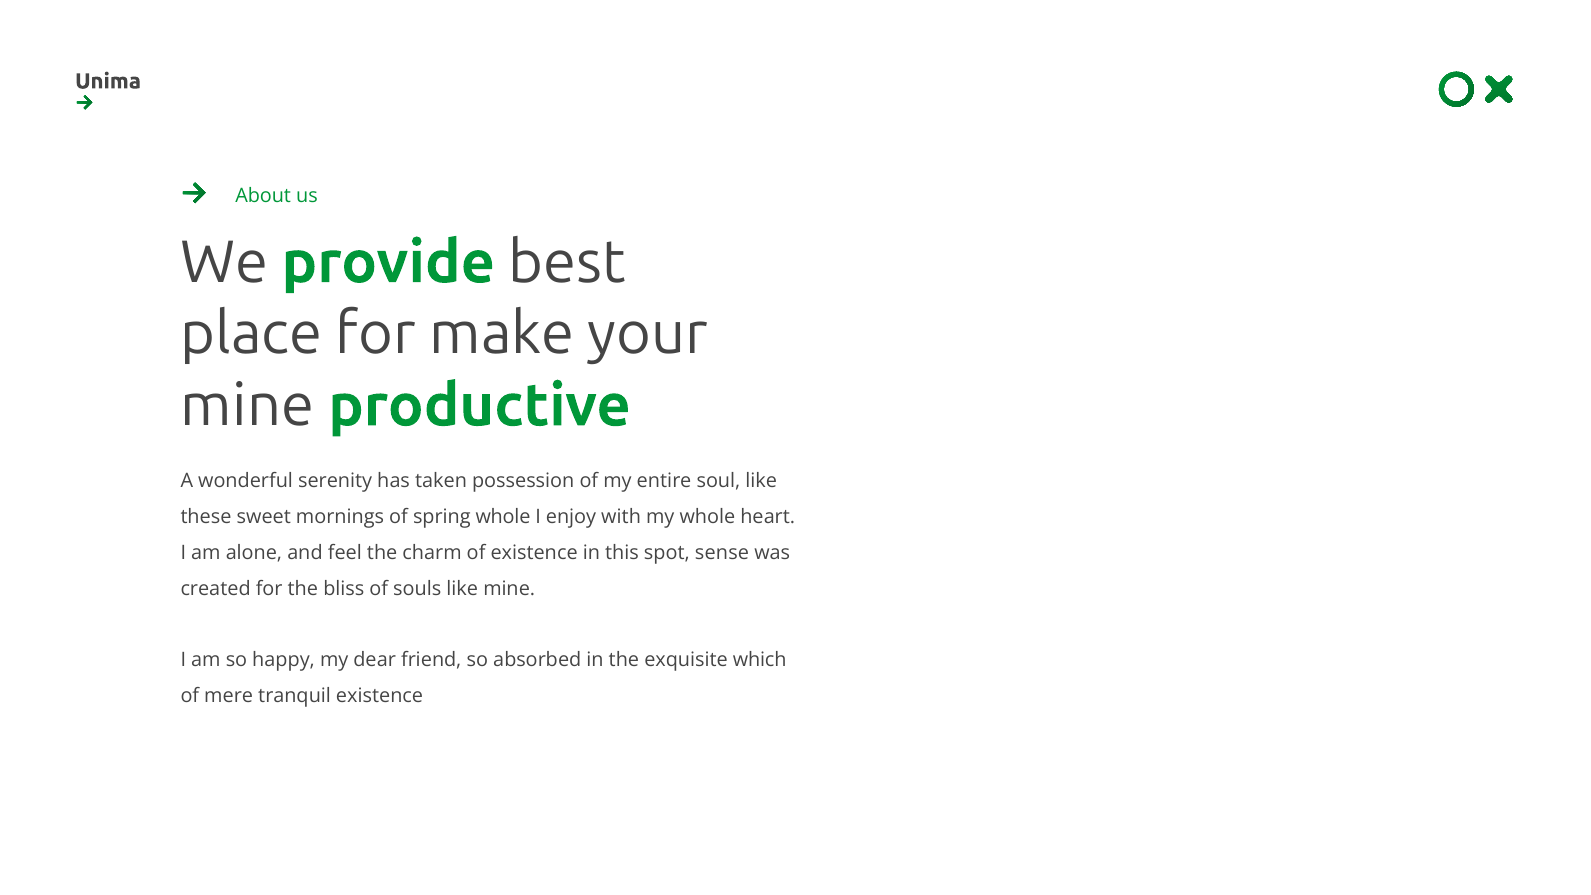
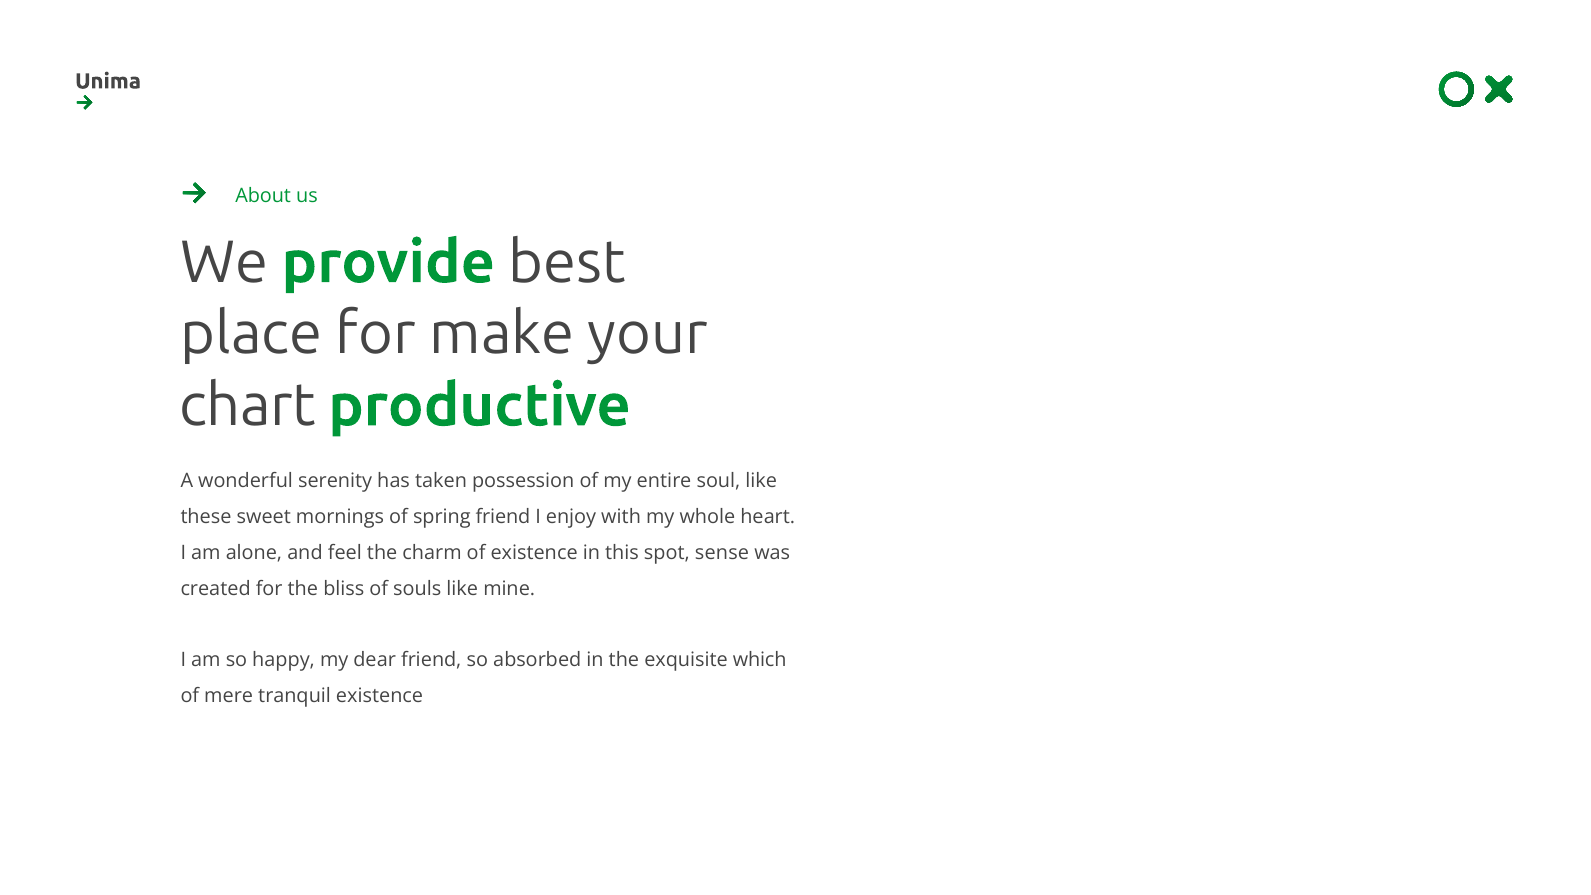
mine: mine -> chart (248, 406)
spring whole: whole -> friend (503, 517)
